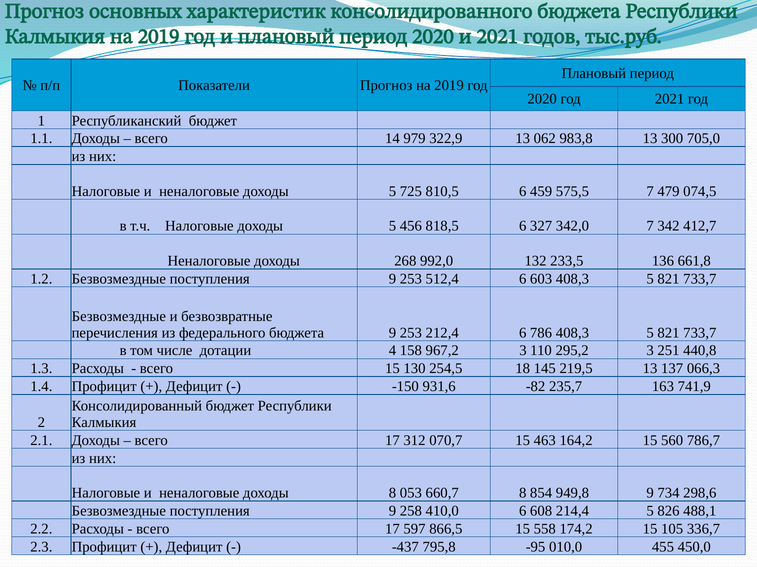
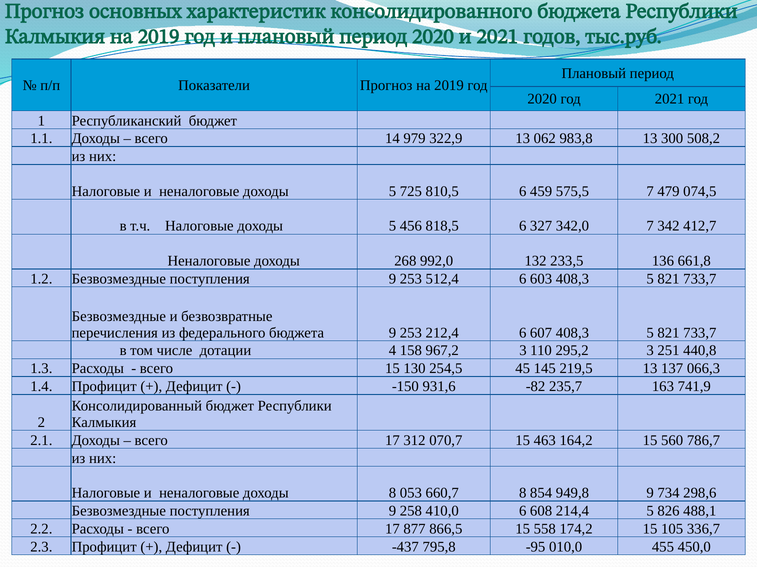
705,0: 705,0 -> 508,2 (703, 139)
786: 786 -> 607 (541, 333)
18: 18 -> 45 (523, 369)
597: 597 -> 877 (415, 530)
